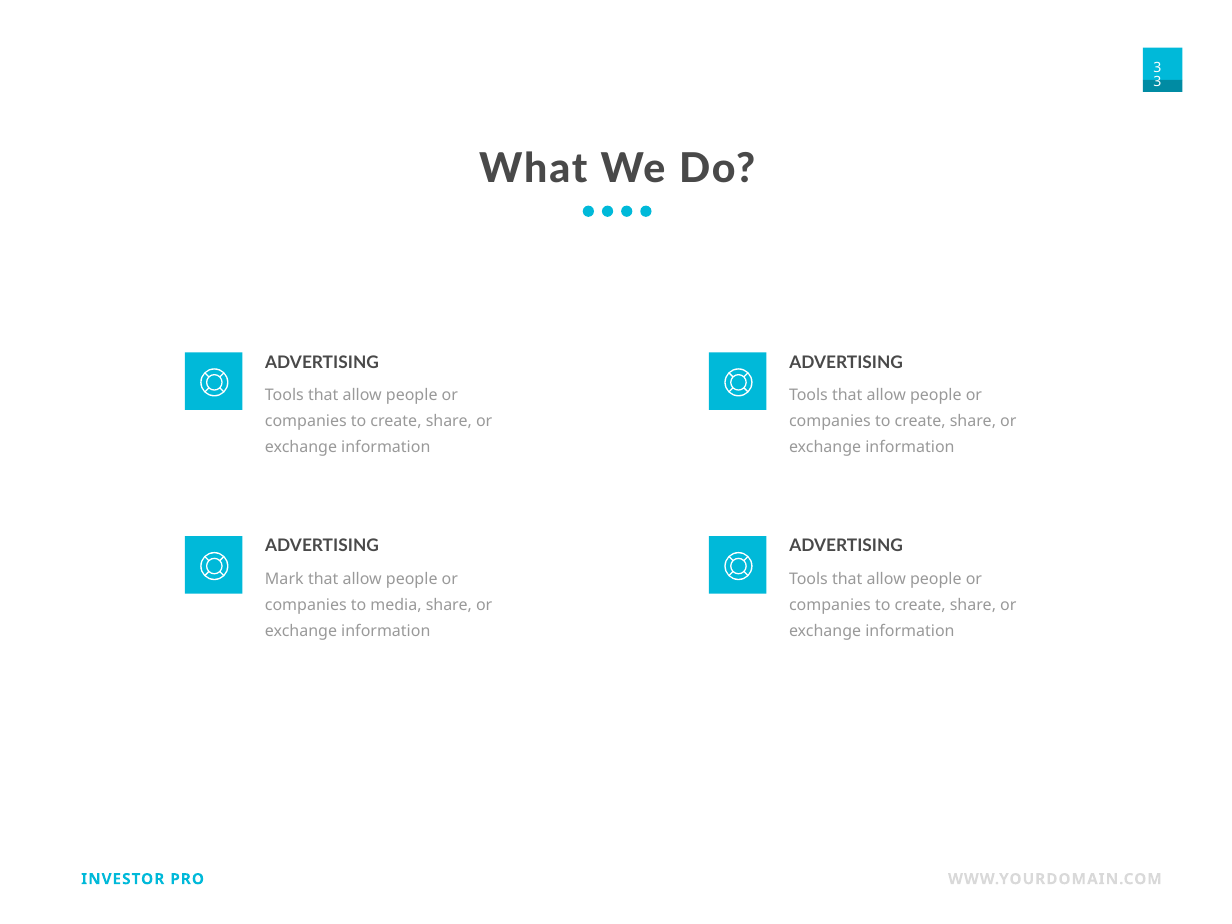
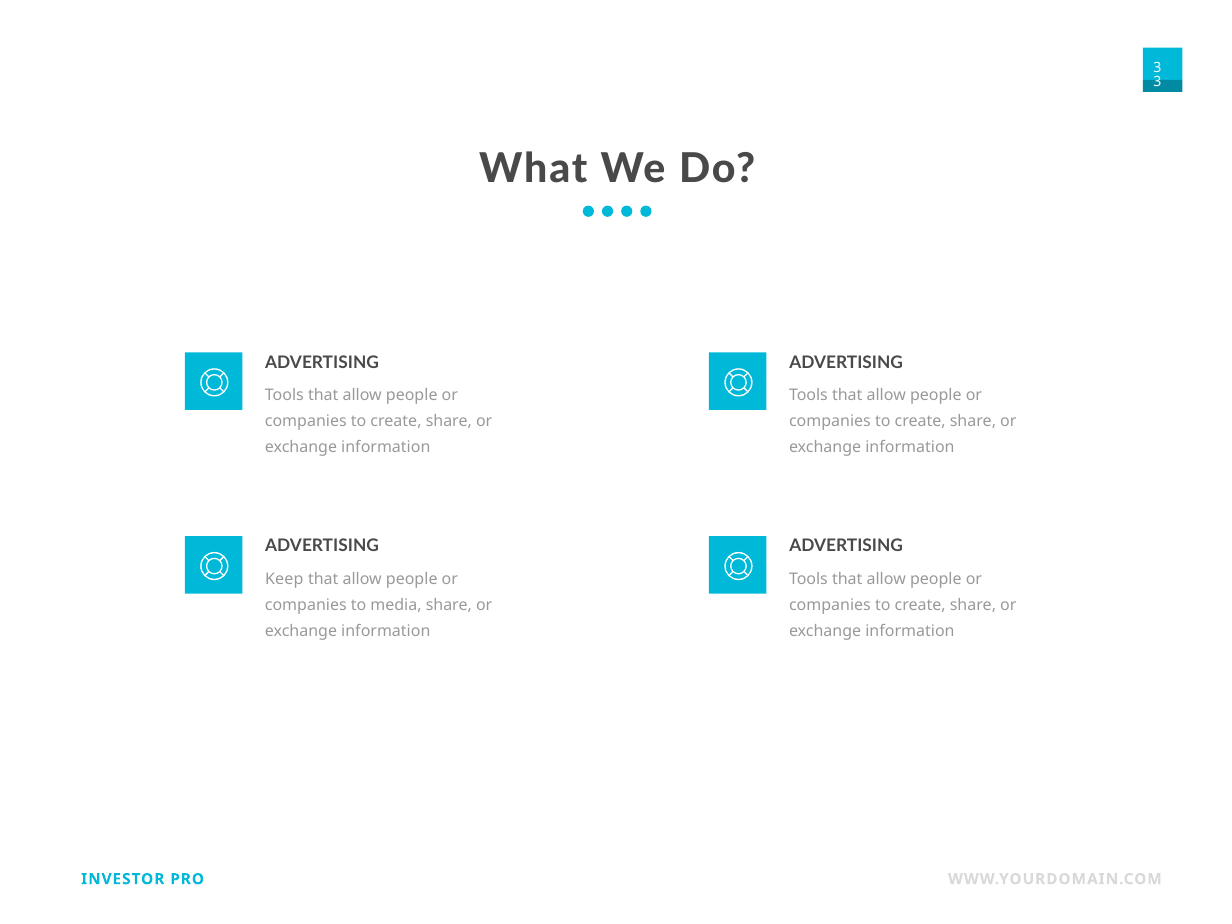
Mark: Mark -> Keep (284, 579)
